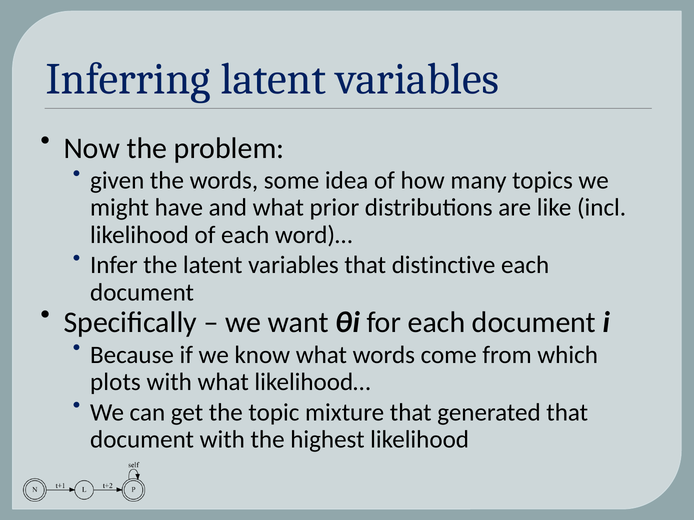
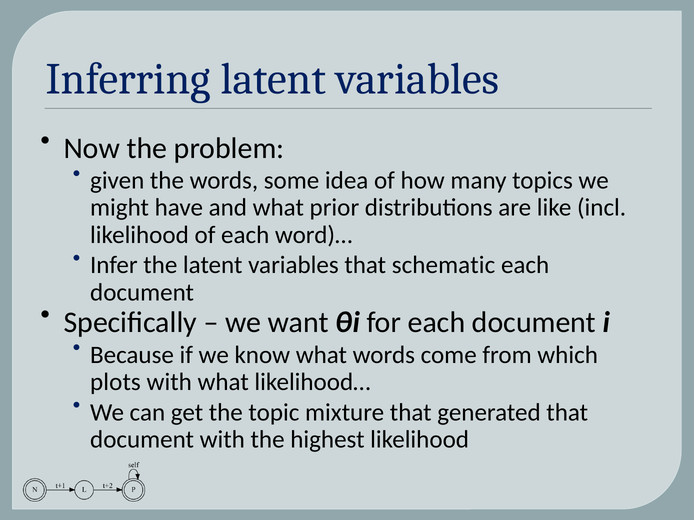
distinctive: distinctive -> schematic (444, 265)
